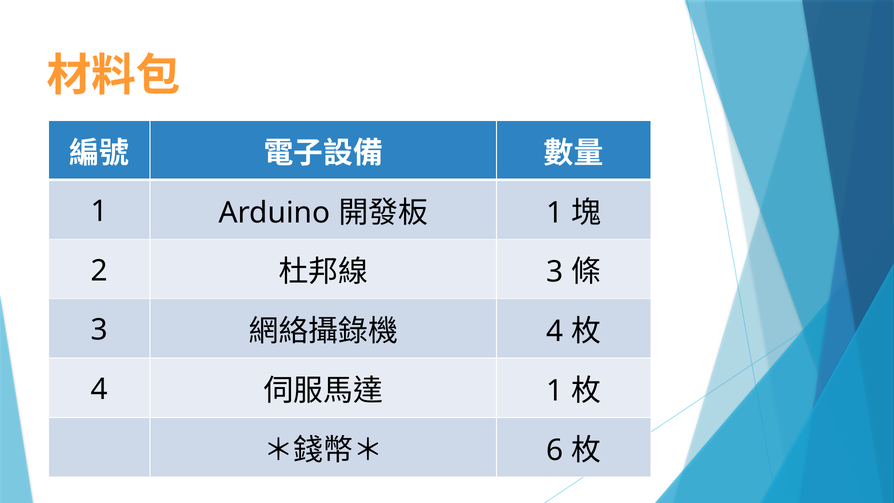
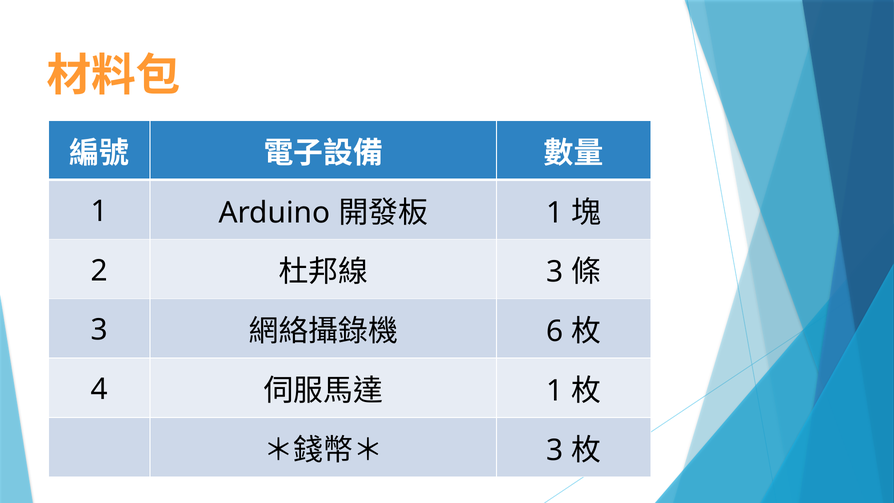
4: 4 -> 6 (555, 331)
6: 6 -> 3 (555, 450)
